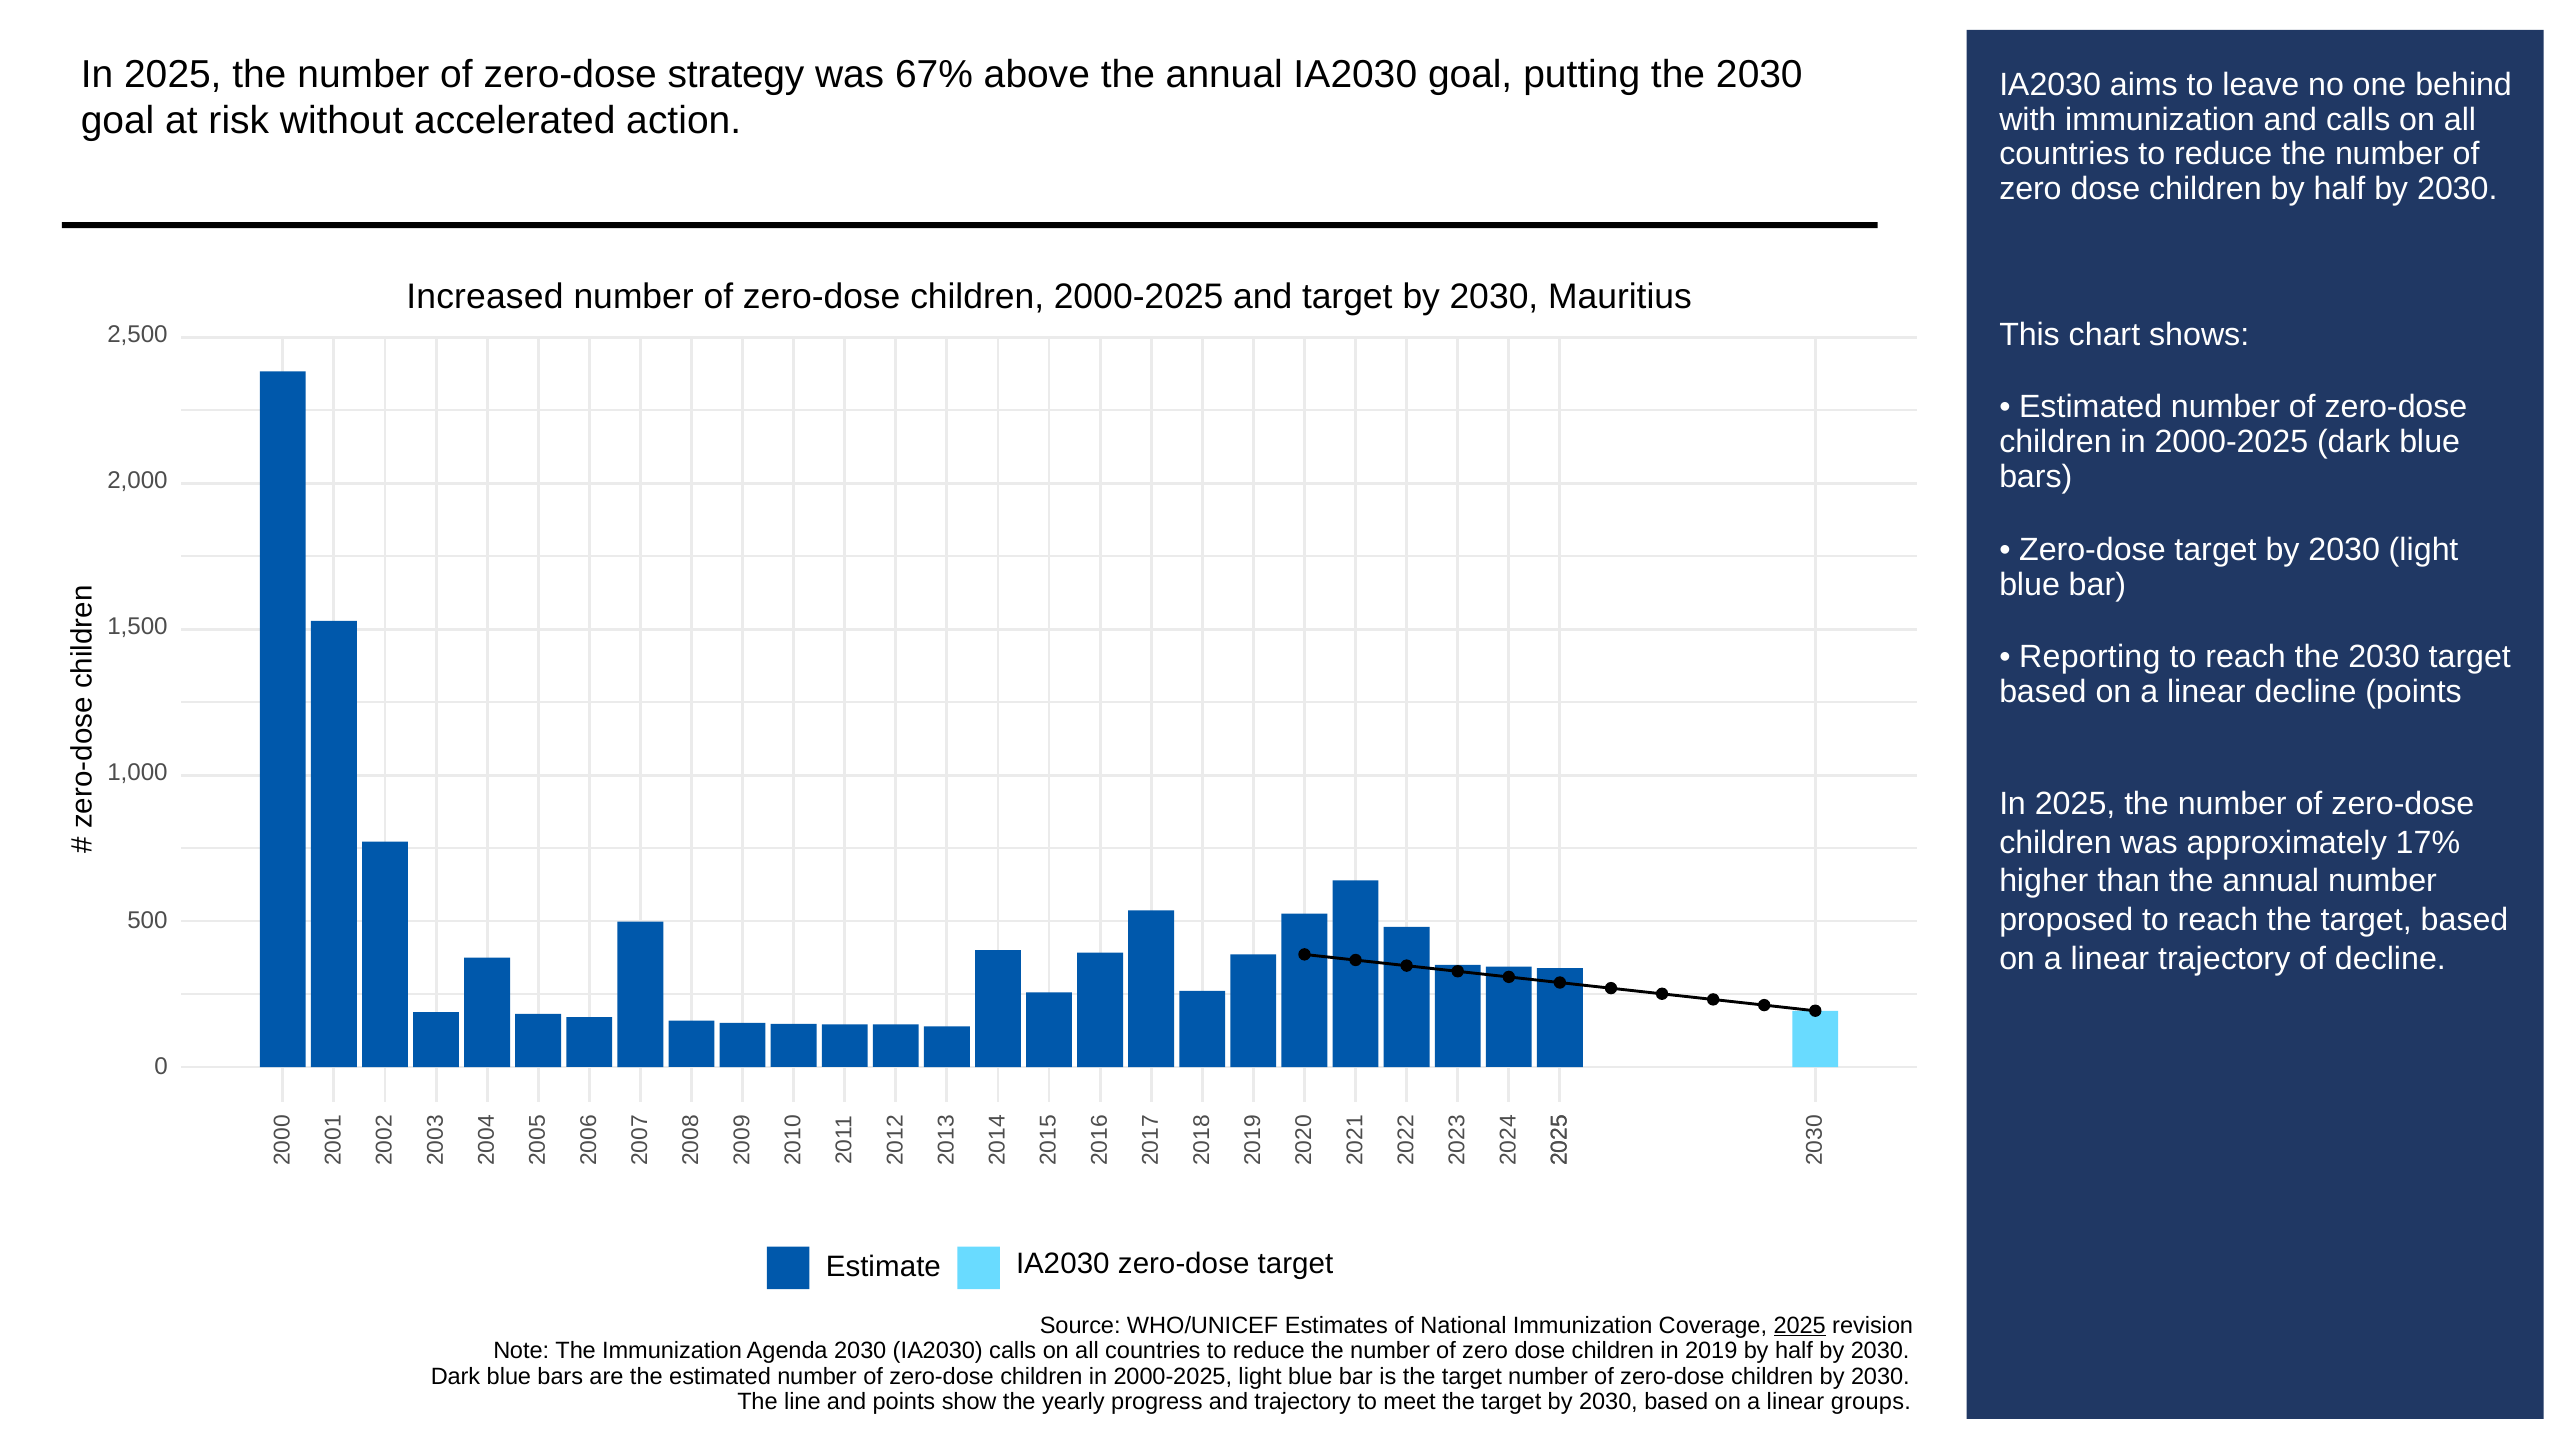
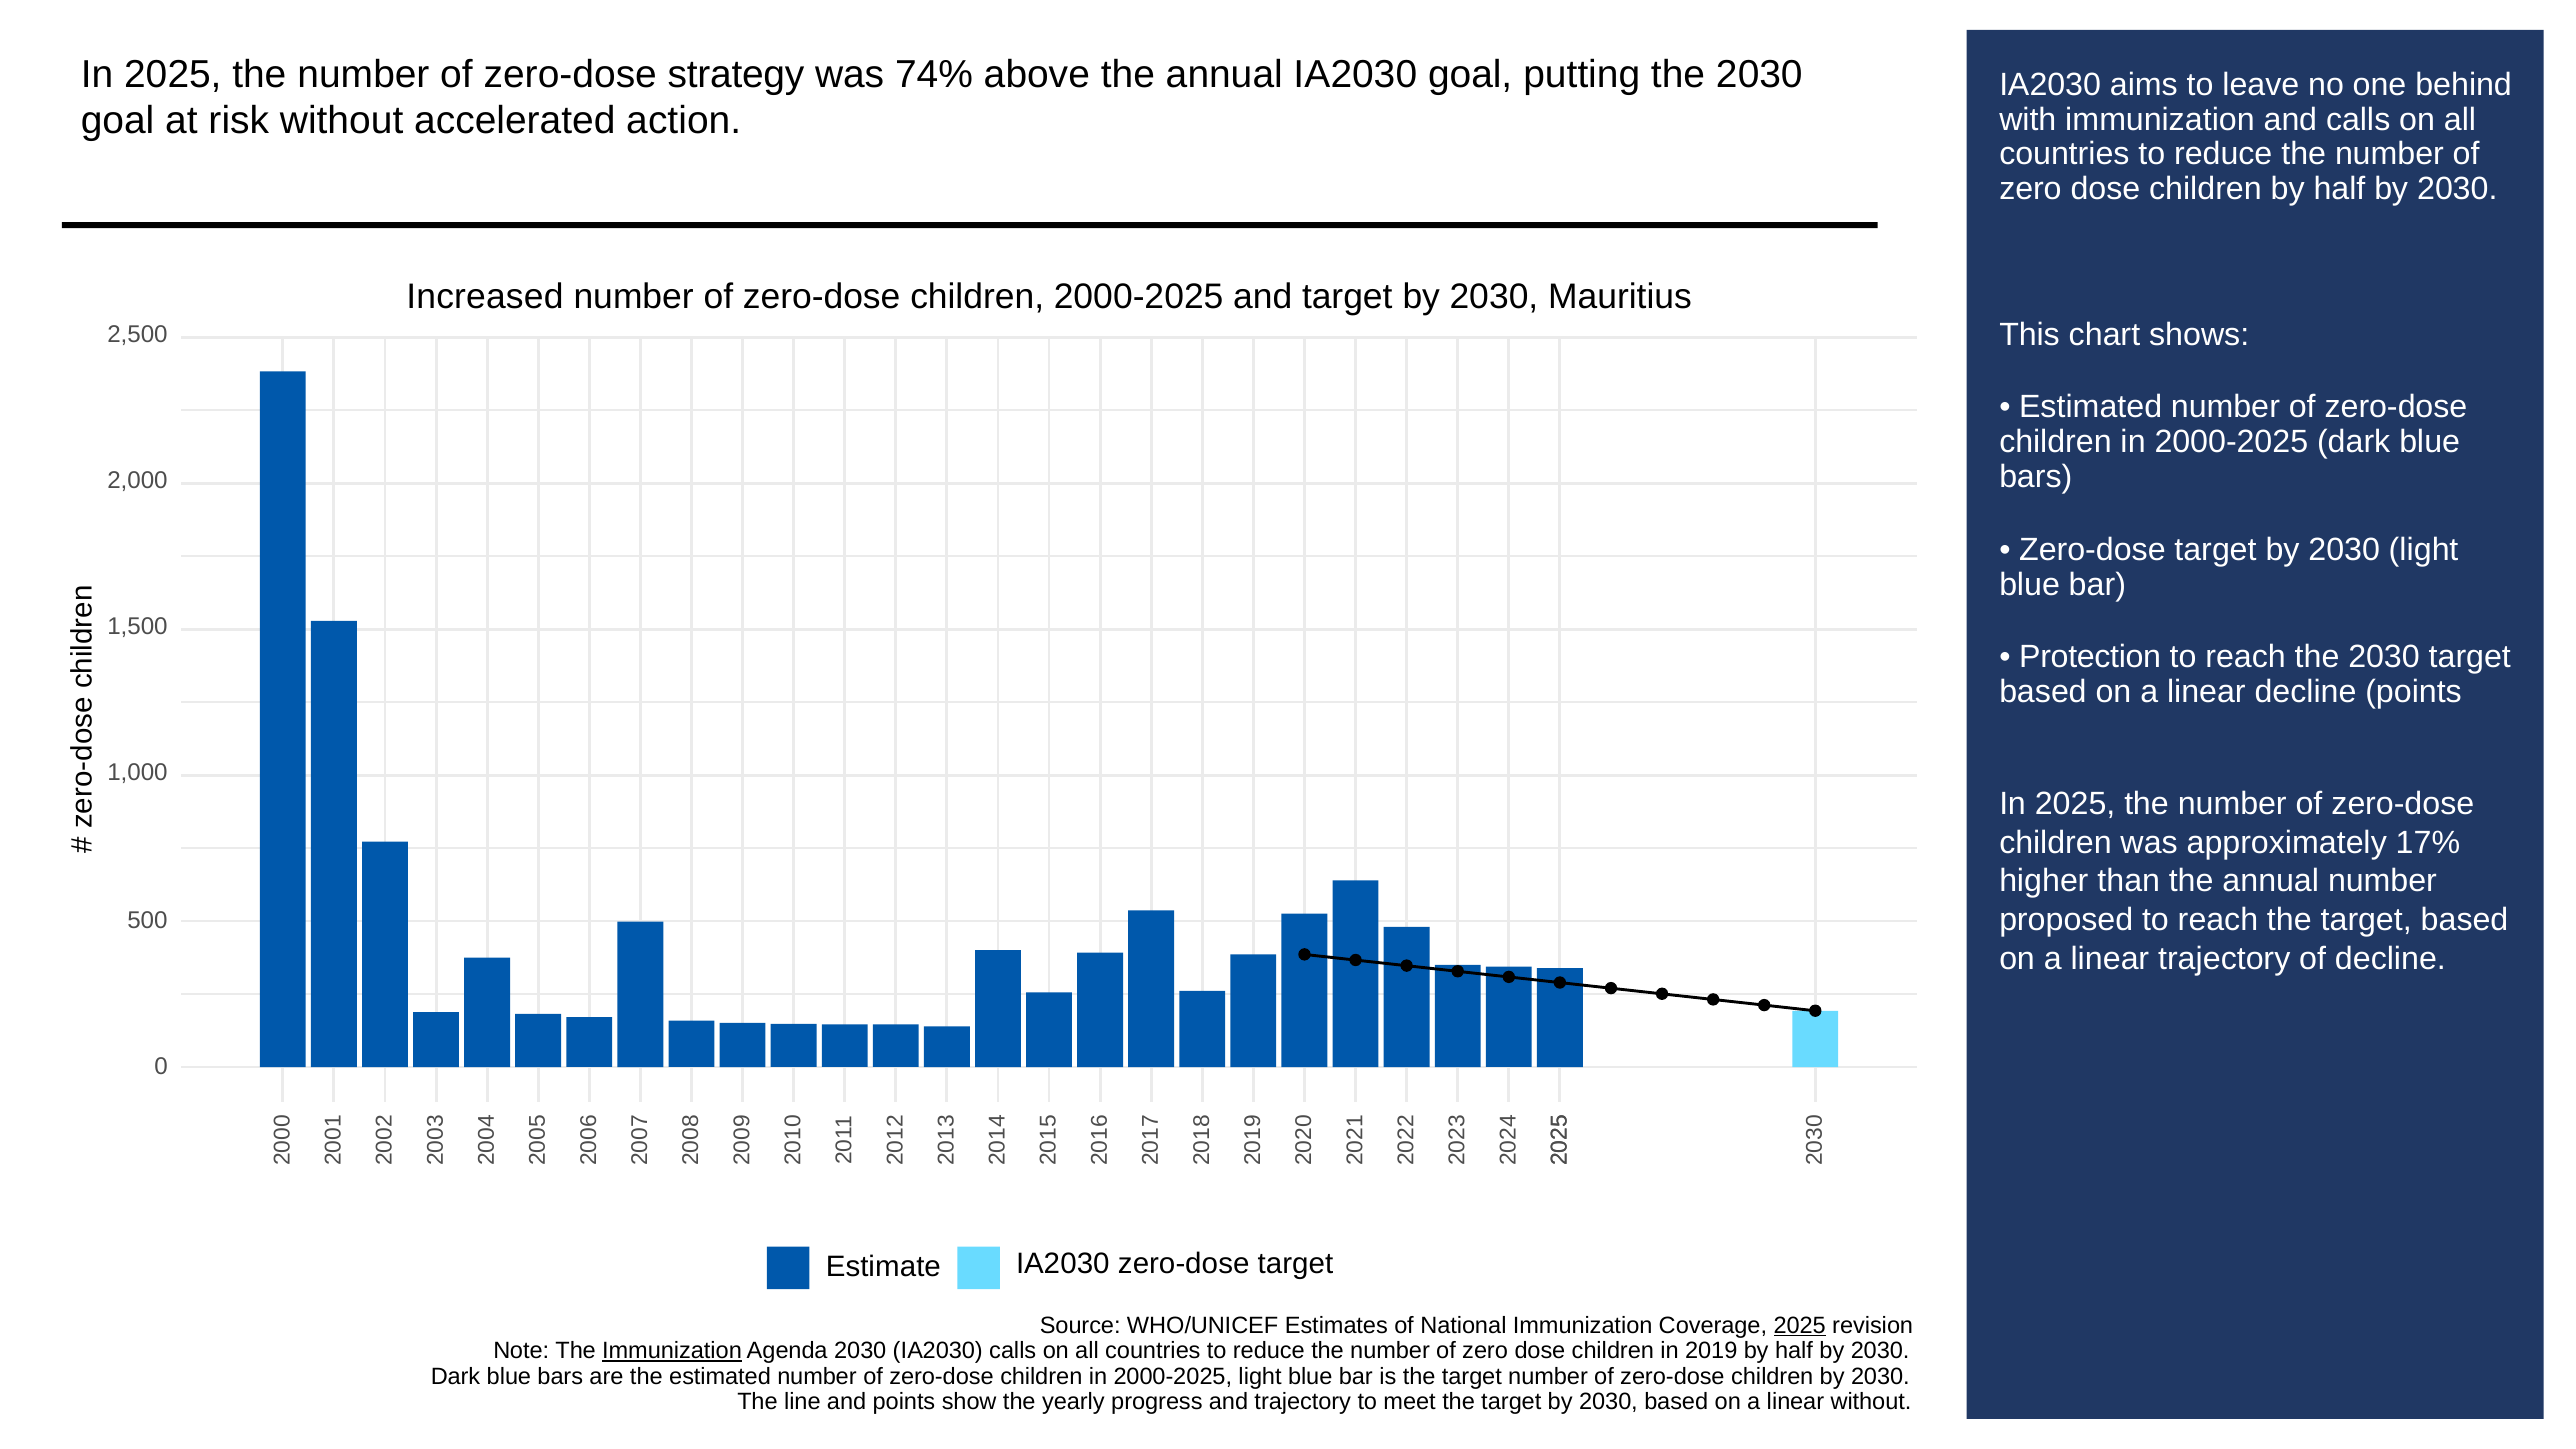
67%: 67% -> 74% (934, 74)
Reporting: Reporting -> Protection (2090, 657)
Immunization underline: none -> present (672, 1351)
linear groups: groups -> without (1871, 1402)
